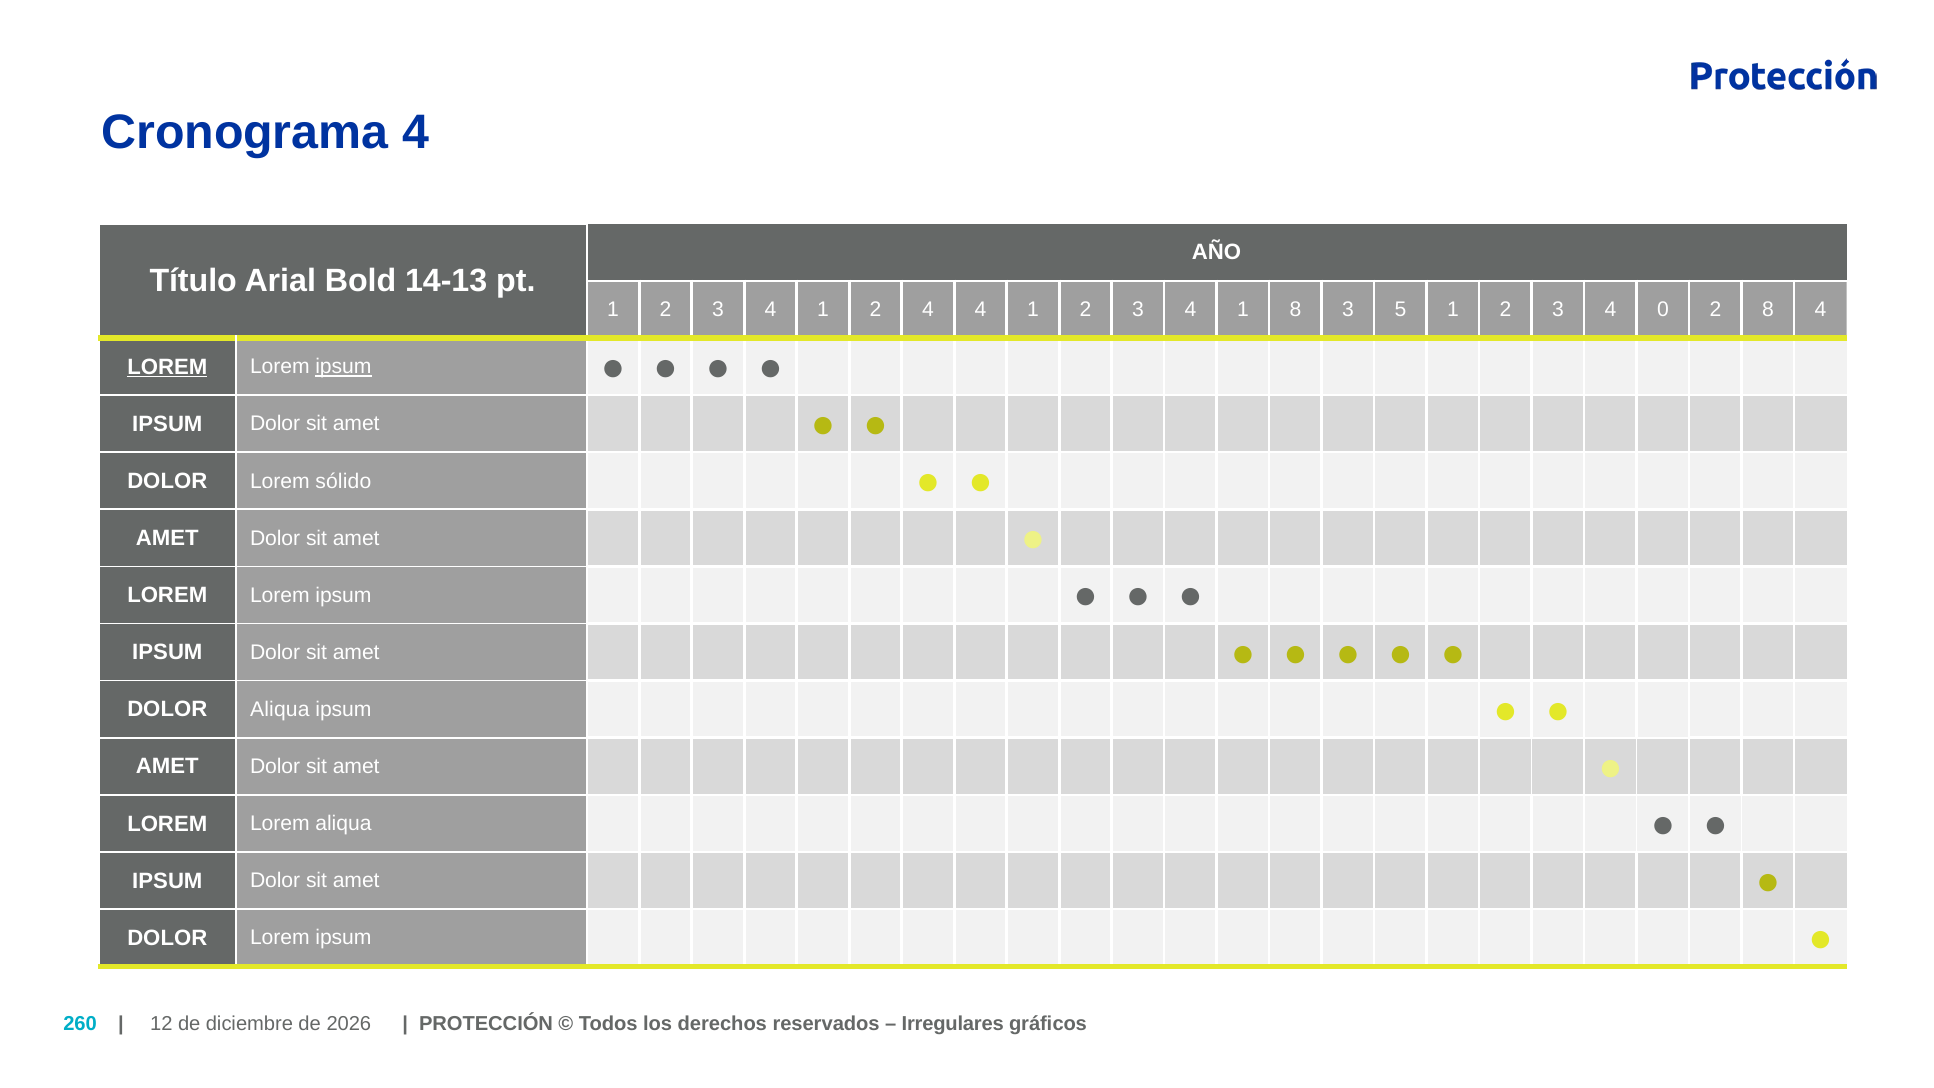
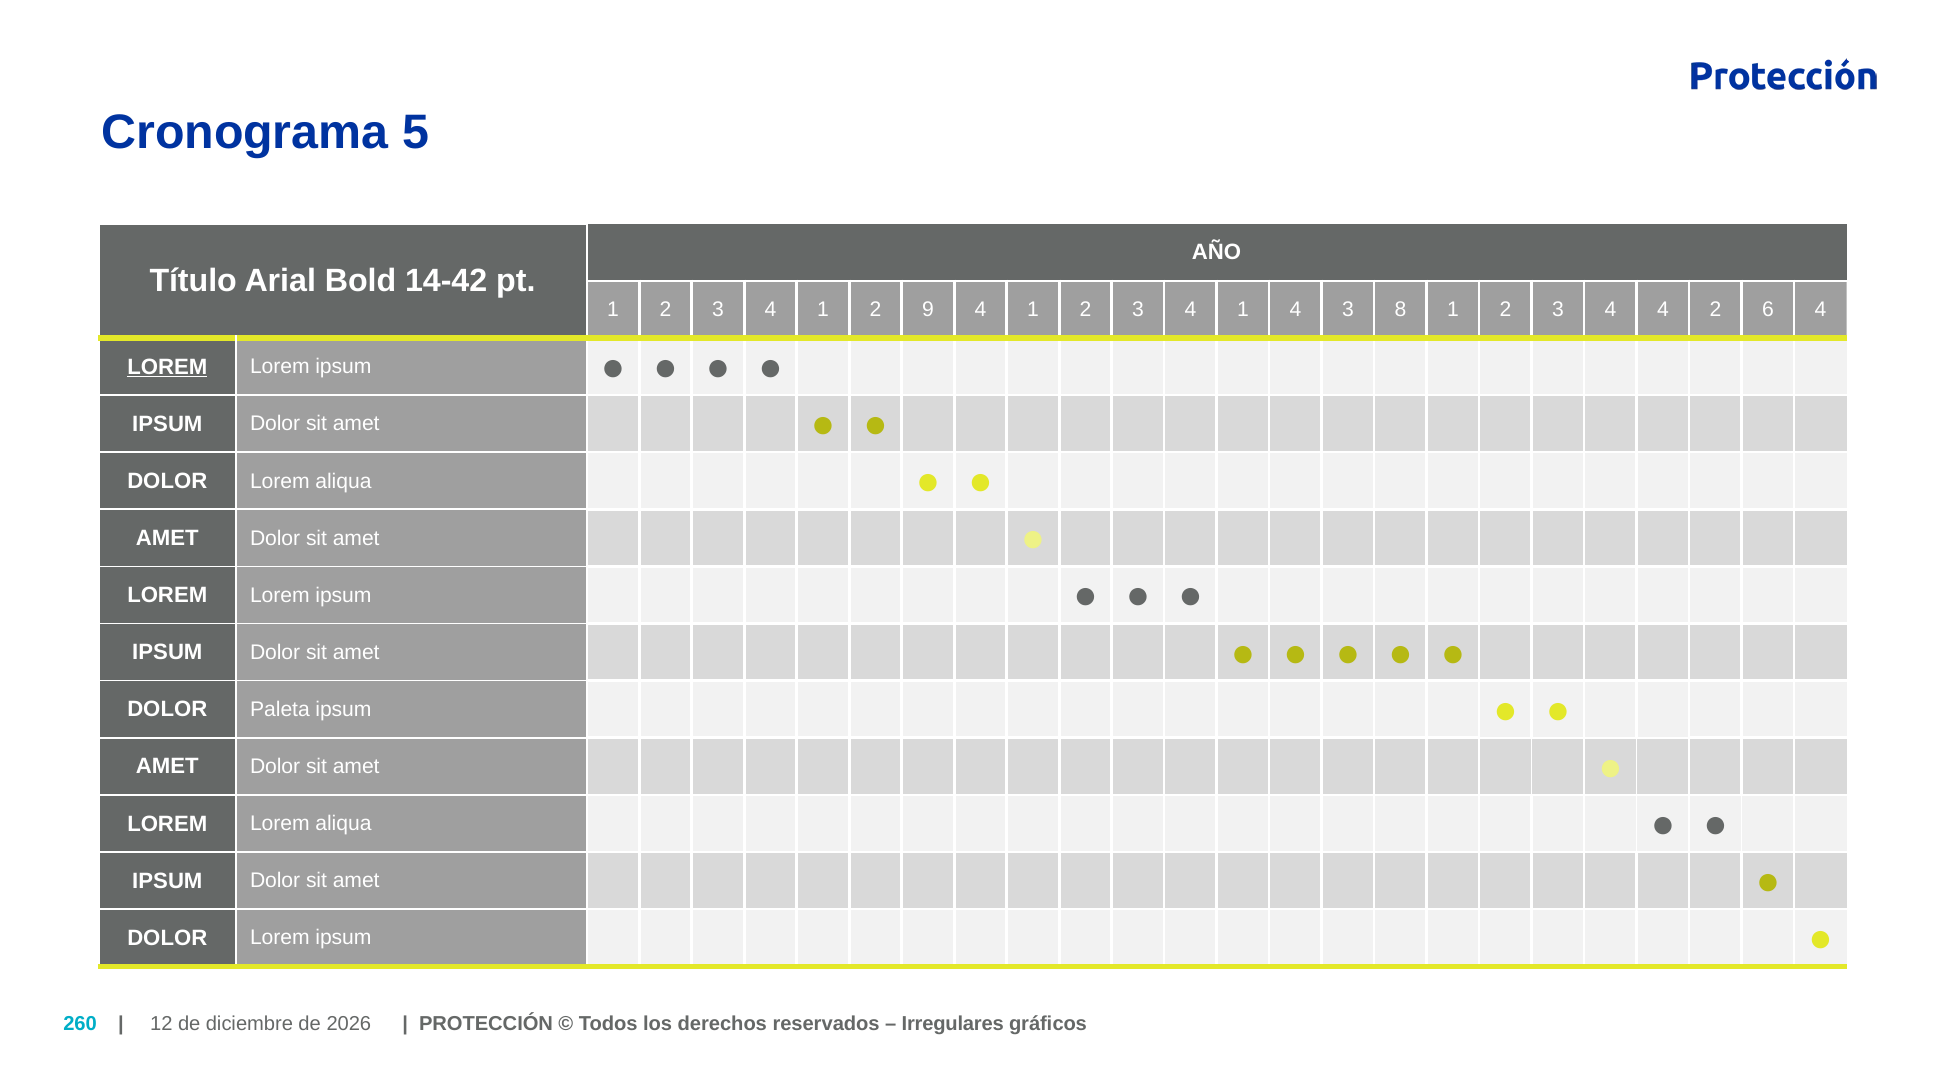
Cronograma 4: 4 -> 5 (415, 132)
14-13: 14-13 -> 14-42 (446, 281)
2 4: 4 -> 9 (928, 310)
1 8: 8 -> 4 (1295, 310)
5: 5 -> 8 (1400, 310)
4 0: 0 -> 4 (1663, 310)
2 8: 8 -> 6 (1768, 310)
ipsum underline: present -> none (343, 367)
DOLOR Lorem sólido: sólido -> aliqua (343, 481)
DOLOR Aliqua: Aliqua -> Paleta (280, 710)
